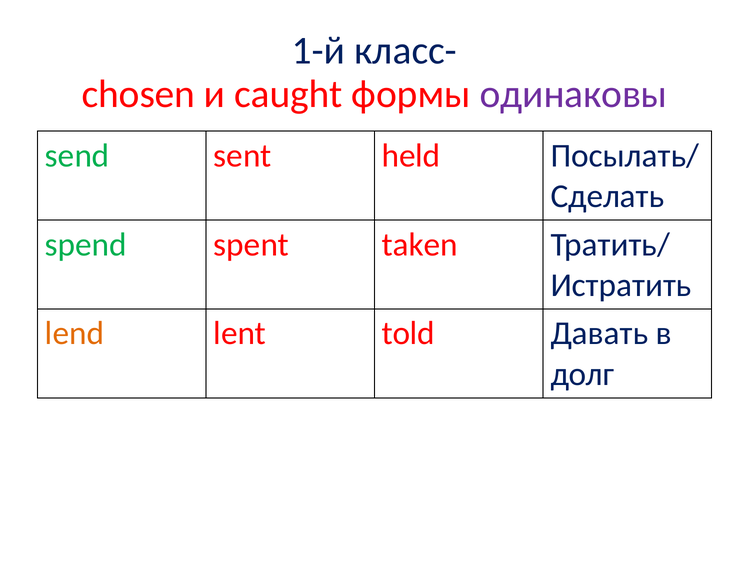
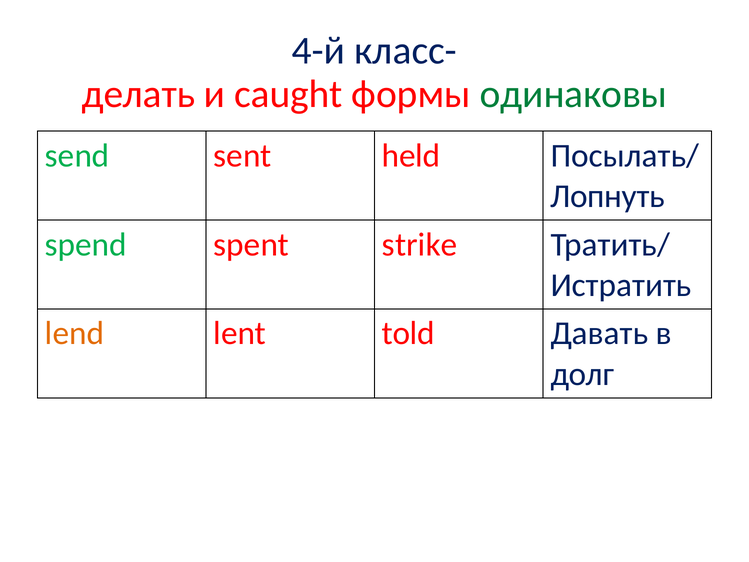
1-й: 1-й -> 4-й (319, 51)
chosen: chosen -> делать (138, 94)
одинаковы colour: purple -> green (573, 94)
Сделать: Сделать -> Лопнуть (607, 196)
taken: taken -> strike (420, 244)
